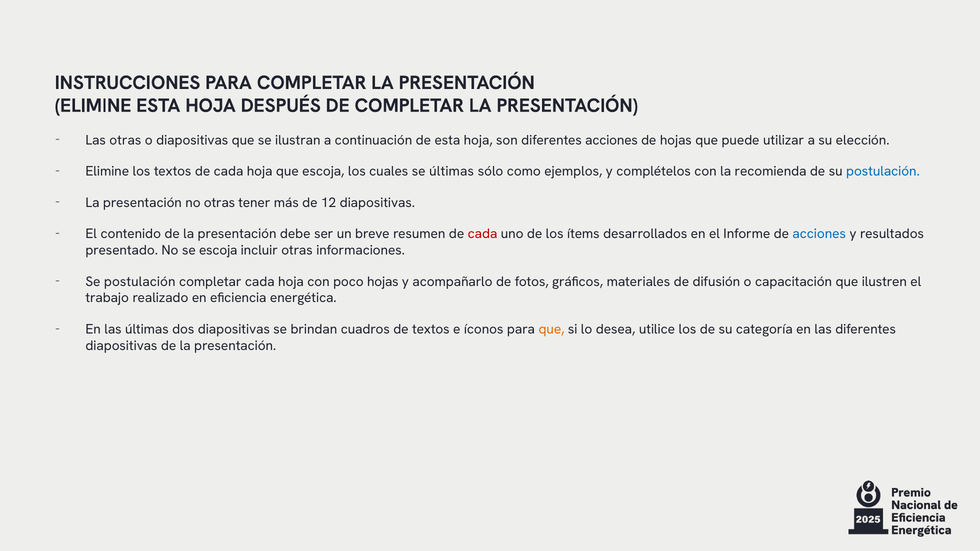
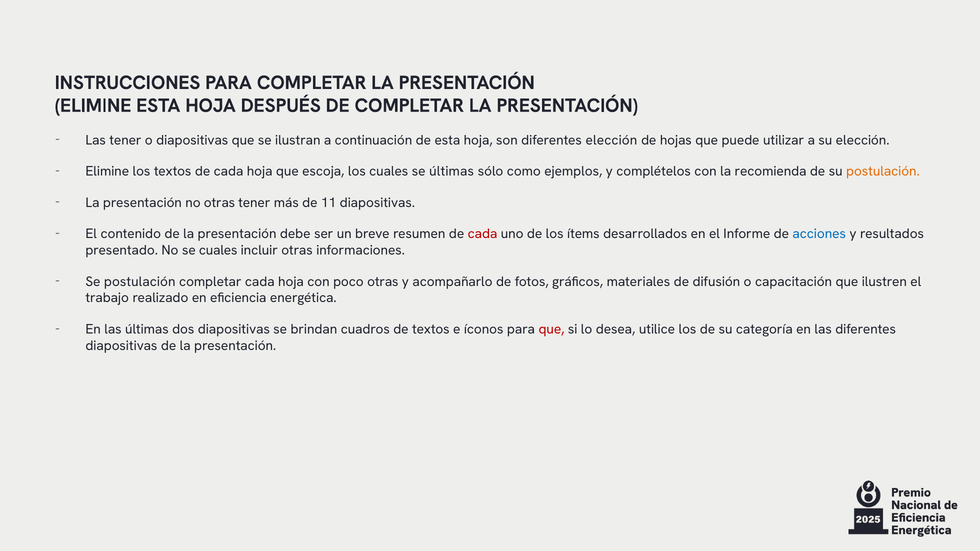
Las otras: otras -> tener (125, 140)
diferentes acciones: acciones -> elección (611, 140)
postulación colour: blue -> orange (883, 171)
12: 12 -> 11 (329, 203)
se escoja: escoja -> cuales (218, 250)
poco hojas: hojas -> otras (383, 282)
que colour: orange -> red (552, 329)
